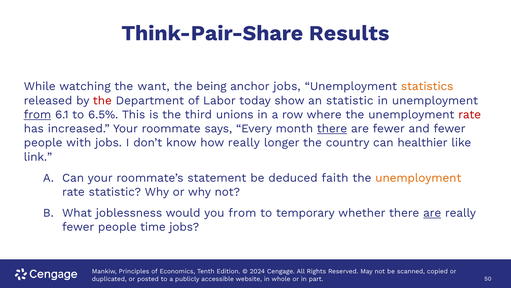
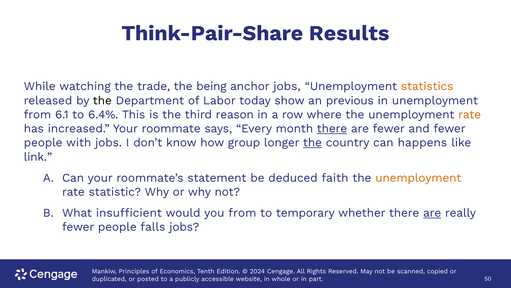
want: want -> trade (154, 86)
the colour: red -> black (102, 100)
an statistic: statistic -> previous (350, 100)
from underline: present -> none (38, 114)
6.5%: 6.5% -> 6.4% (103, 114)
unions: unions -> reason (235, 114)
rate colour: red -> orange (470, 114)
how really: really -> group (244, 142)
the underline: none -> present (312, 142)
healthier: healthier -> happens (422, 142)
joblessness: joblessness -> insufficient (129, 212)
time: time -> falls (153, 227)
